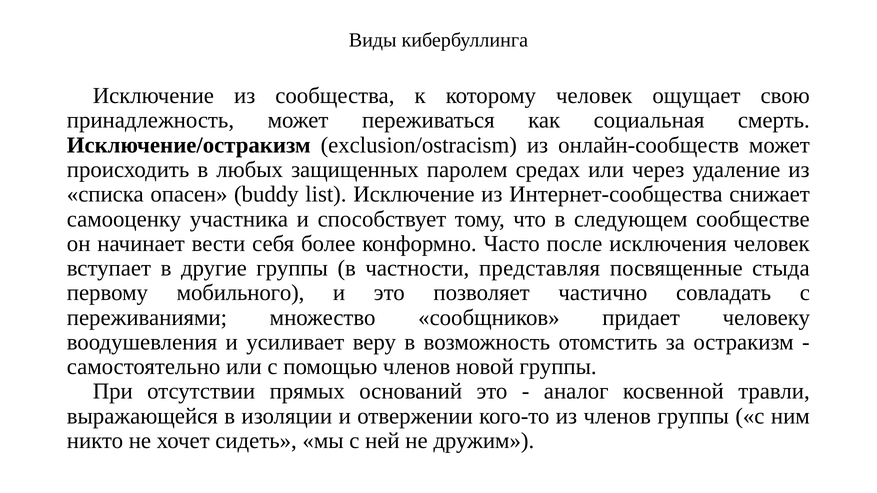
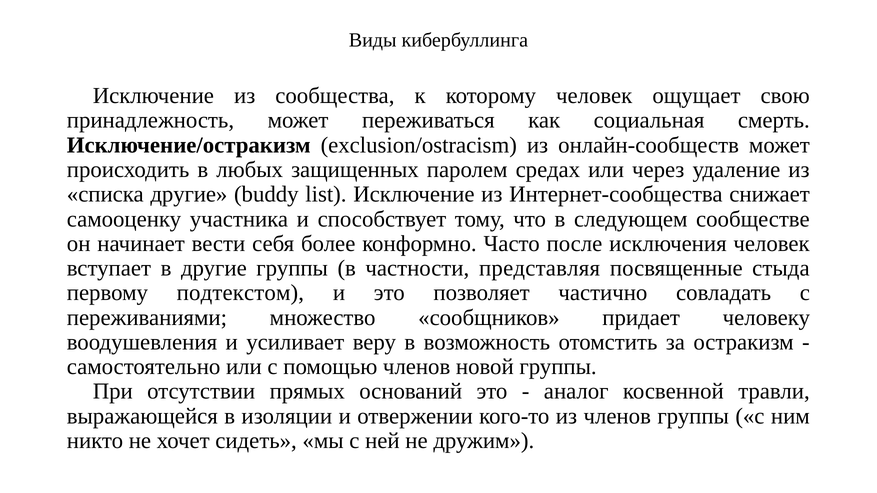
списка опасен: опасен -> другие (189, 194)
мобильного: мобильного -> подтекстом (240, 293)
